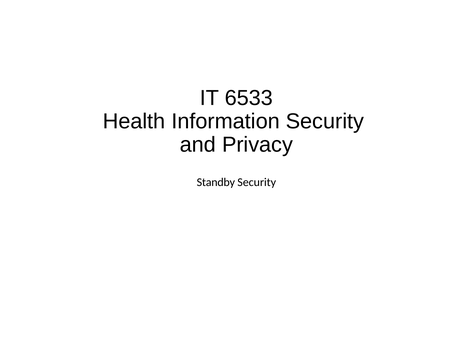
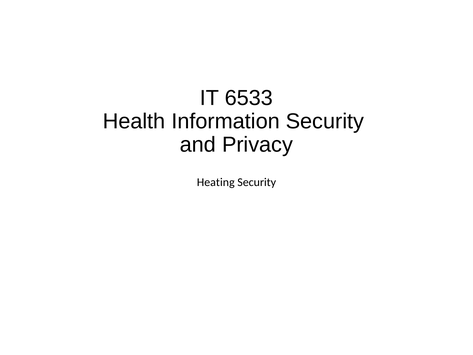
Standby: Standby -> Heating (216, 182)
